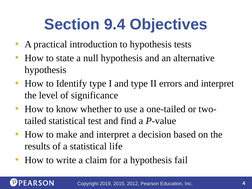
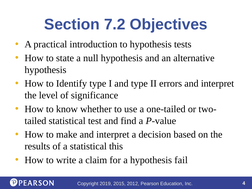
9.4: 9.4 -> 7.2 (115, 24)
life: life -> this (116, 146)
